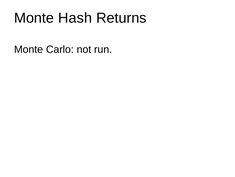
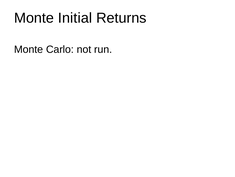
Hash: Hash -> Initial (75, 18)
